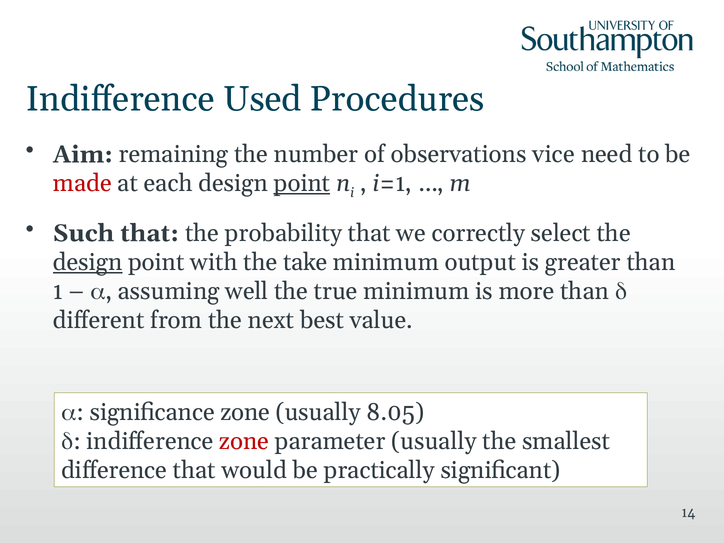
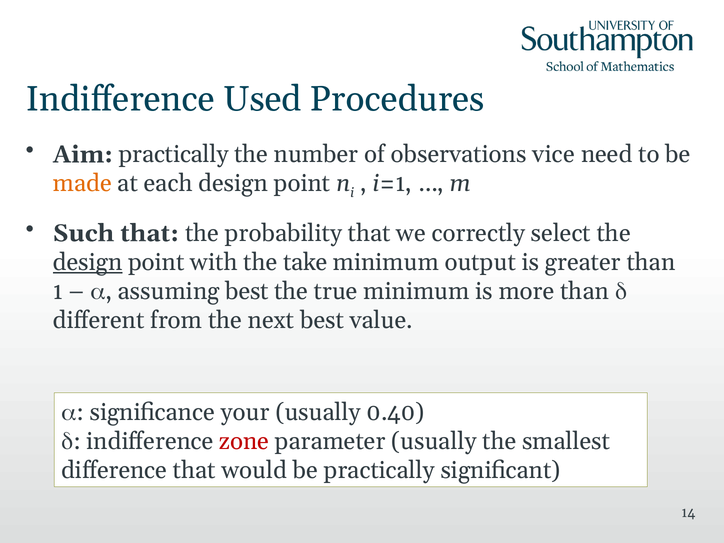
Aim remaining: remaining -> practically (174, 154)
made colour: red -> orange (82, 183)
point underline: present -> none (302, 183)
assuming well: well -> best (247, 291)
significance zone: zone -> your (245, 412)
8.05: 8.05 -> 0.40 (395, 412)
